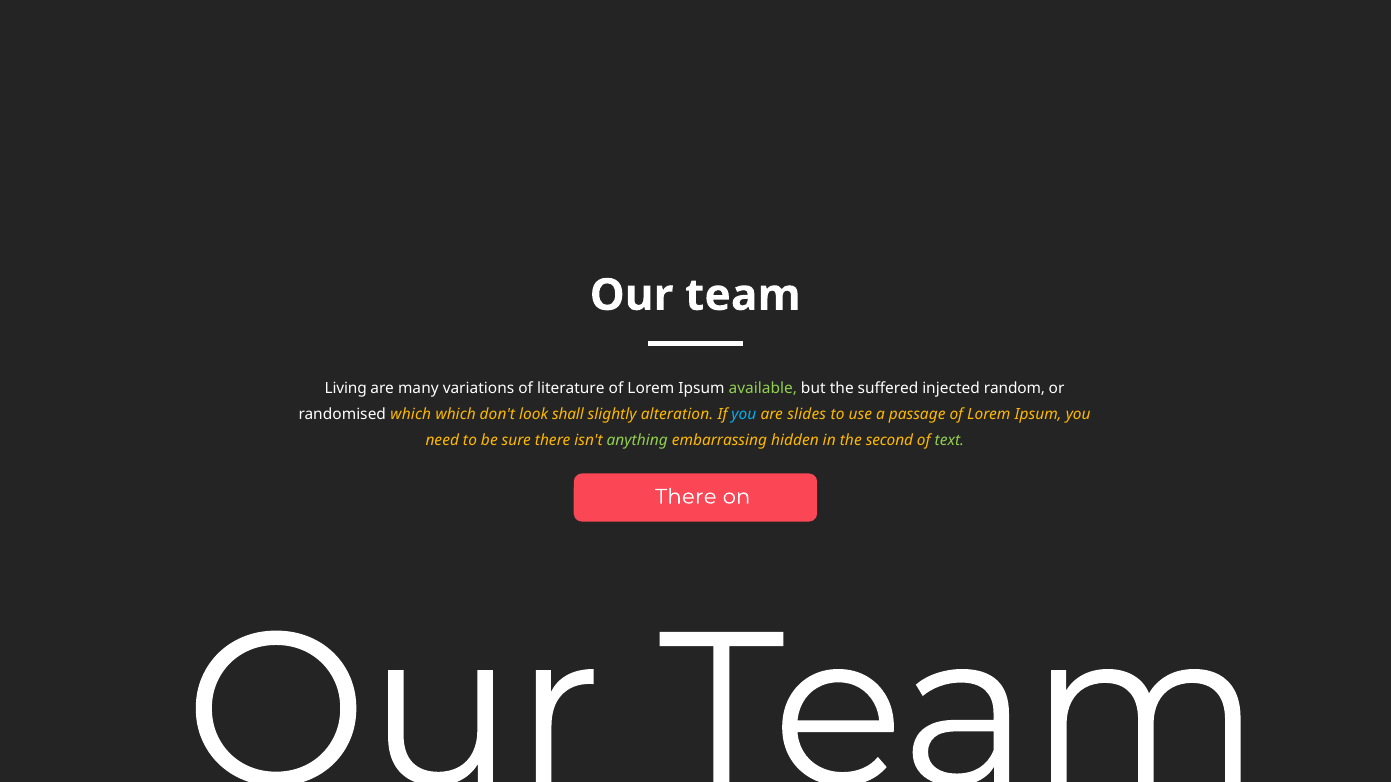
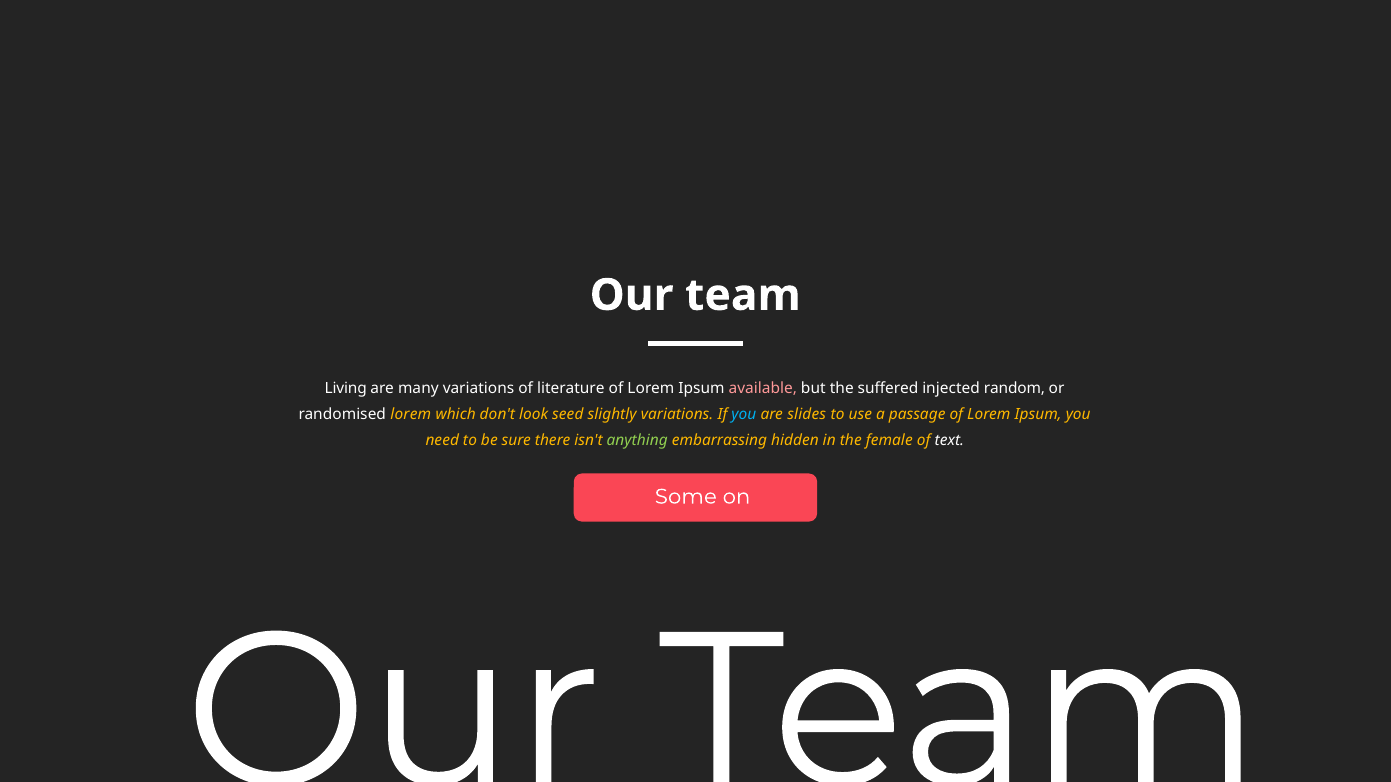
available colour: light green -> pink (763, 389)
randomised which: which -> lorem (411, 415)
shall: shall -> seed (568, 415)
slightly alteration: alteration -> variations (677, 415)
second: second -> female (889, 441)
text colour: light green -> white (949, 441)
There: There -> Some (686, 497)
